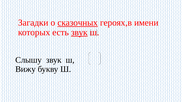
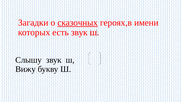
звук underline: present -> none (79, 33)
